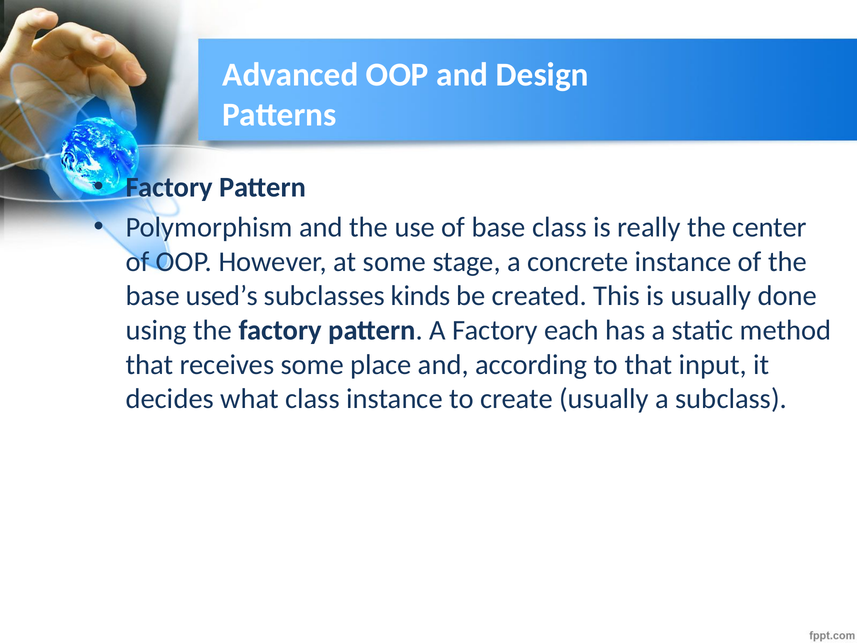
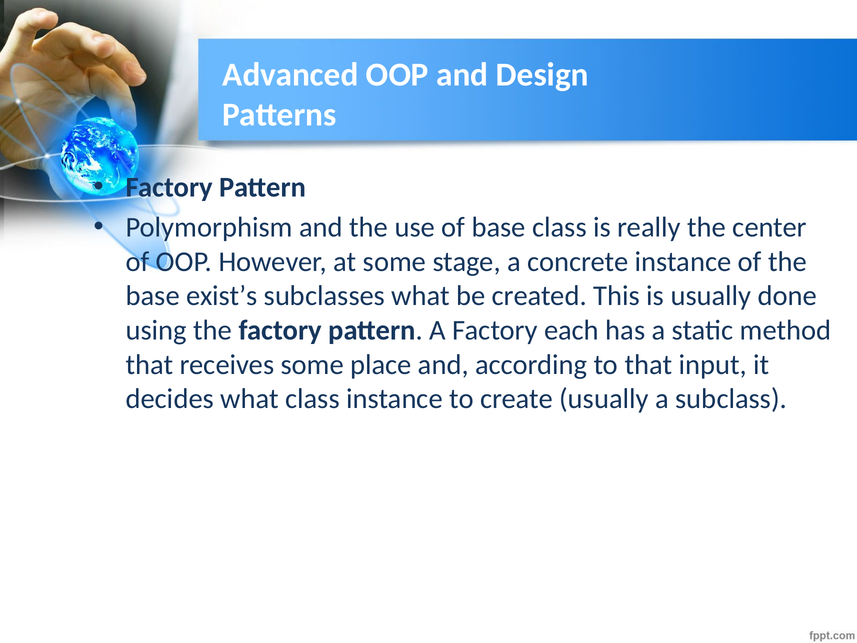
used’s: used’s -> exist’s (222, 296)
subclasses kinds: kinds -> what (421, 296)
